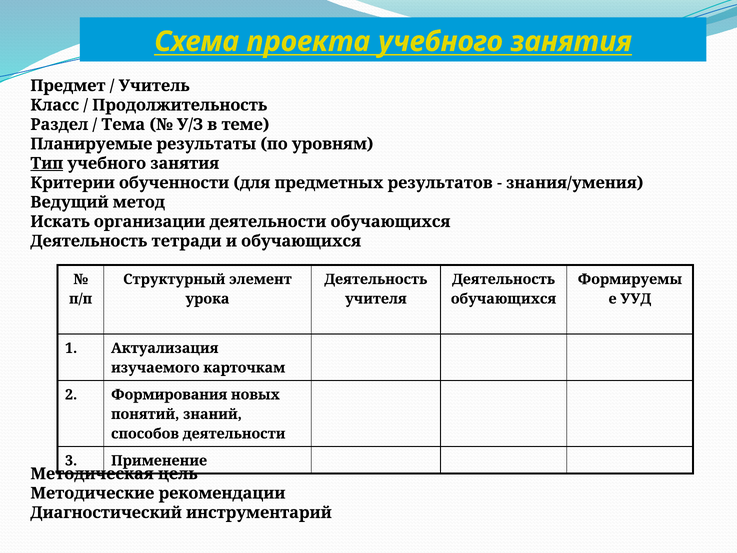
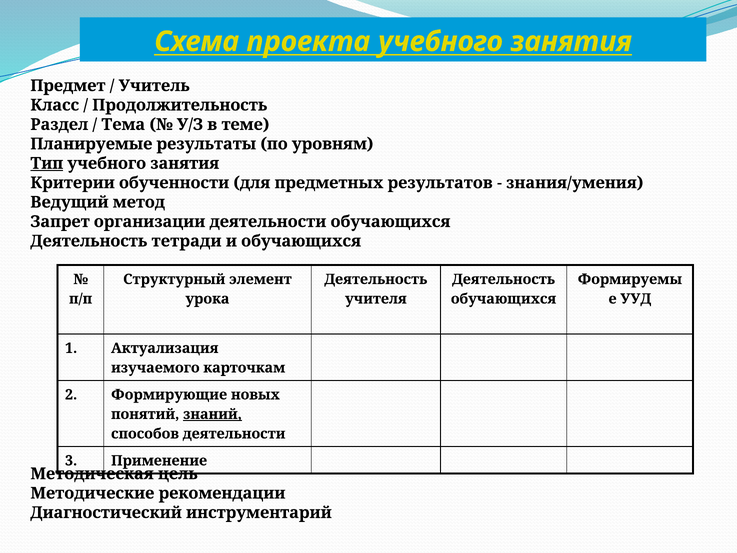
Искать: Искать -> Запрет (60, 222)
Формирования: Формирования -> Формирующие (169, 394)
знаний underline: none -> present (213, 414)
